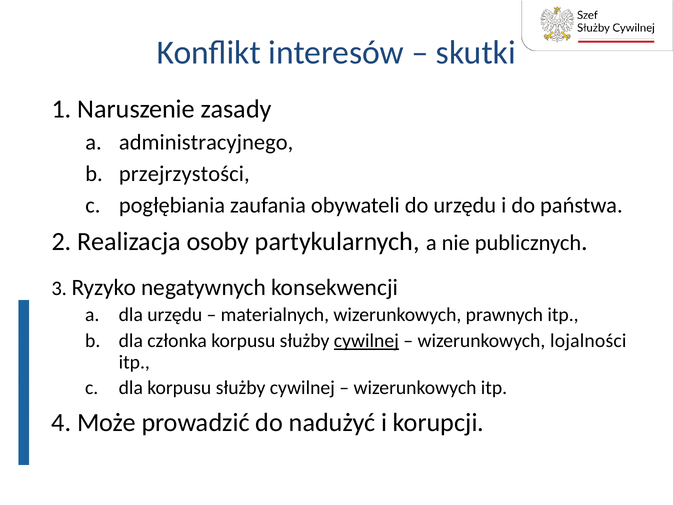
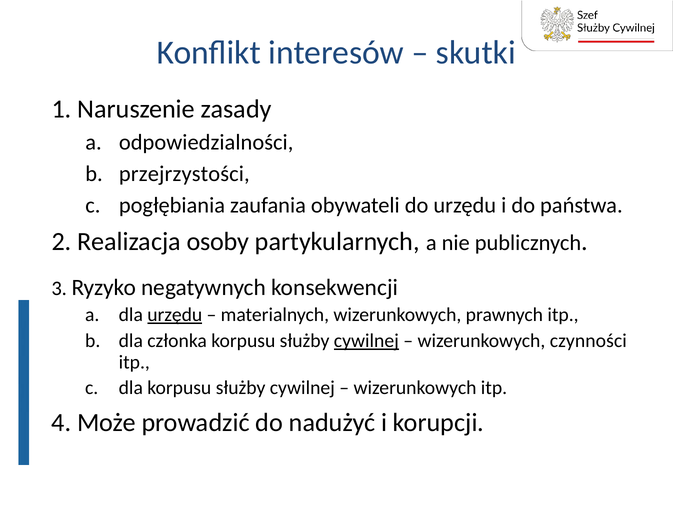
administracyjnego: administracyjnego -> odpowiedzialności (206, 142)
urzędu underline: none -> present (175, 315)
lojalności: lojalności -> czynności (588, 341)
